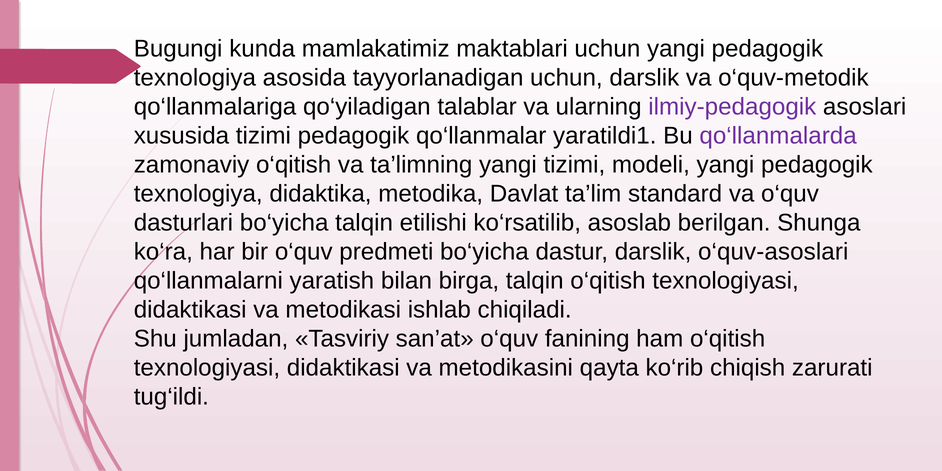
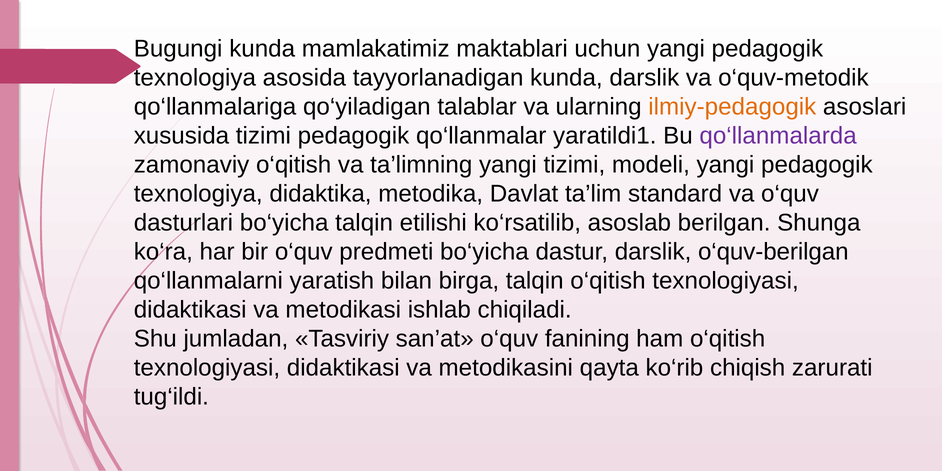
tayyorlanadigan uchun: uchun -> kunda (566, 78)
ilmiy-pedagogik colour: purple -> orange (732, 107)
o‘quv-asoslari: o‘quv-asoslari -> o‘quv-berilgan (773, 252)
